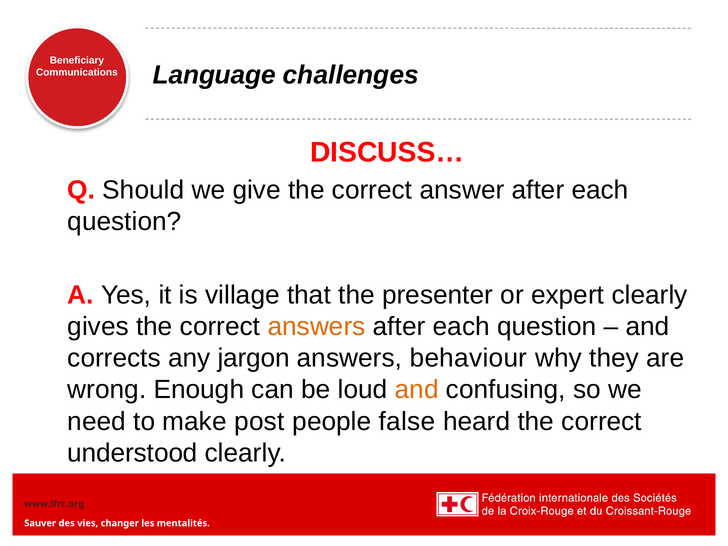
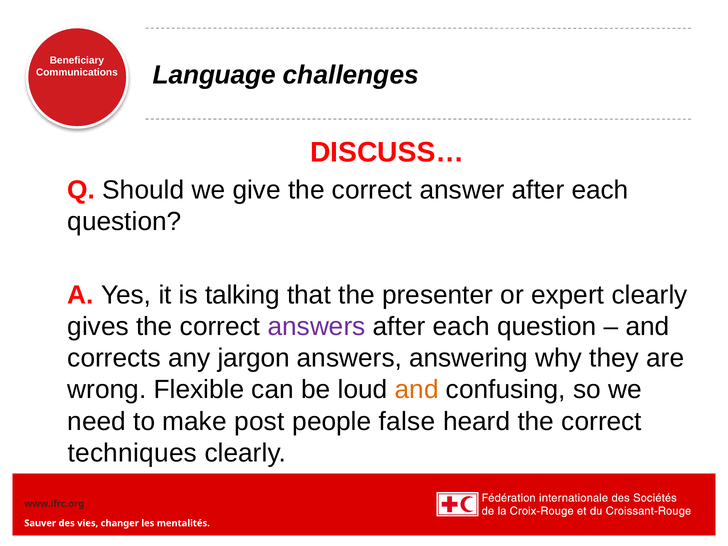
village: village -> talking (243, 295)
answers colour: orange -> purple (317, 327)
behaviour: behaviour -> answering (469, 358)
Enough: Enough -> Flexible (199, 390)
understood: understood -> techniques (132, 453)
